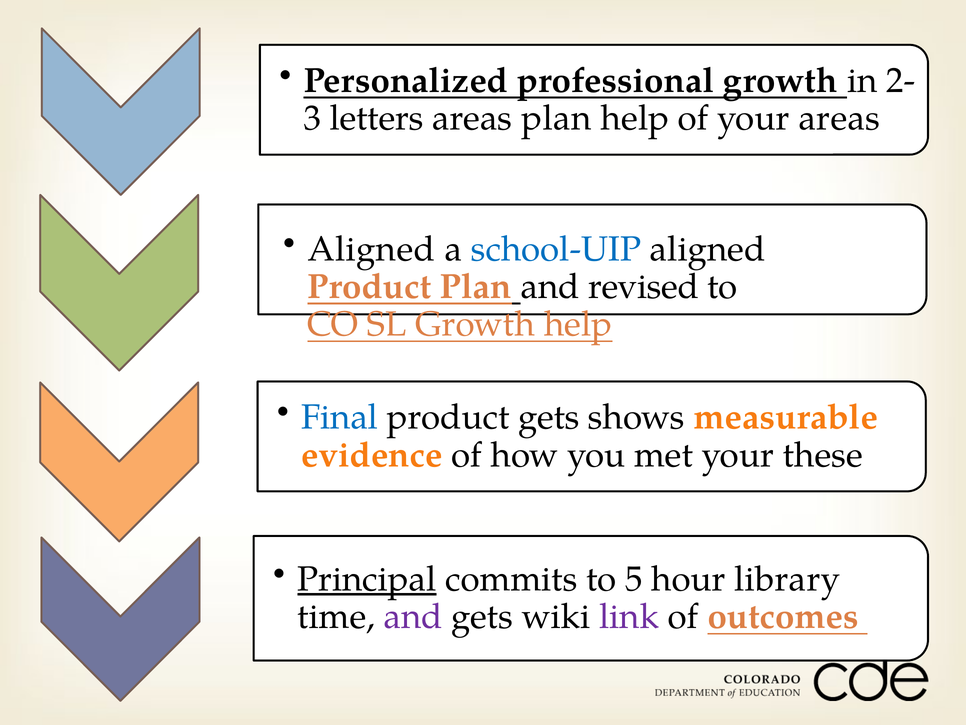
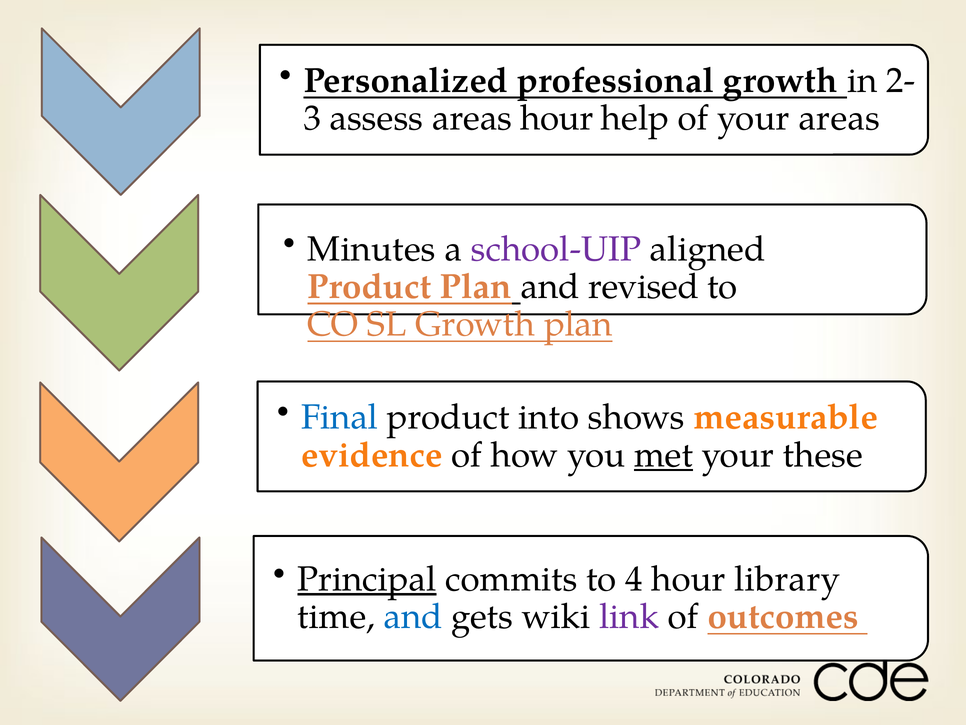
letters: letters -> assess (376, 118)
areas plan: plan -> hour (557, 118)
Aligned: Aligned -> Minutes (372, 249)
school-UIP colour: blue -> purple (556, 249)
Growth help: help -> plan (578, 324)
product gets: gets -> into (549, 417)
met underline: none -> present (664, 455)
5: 5 -> 4 (634, 579)
and colour: purple -> blue (413, 616)
